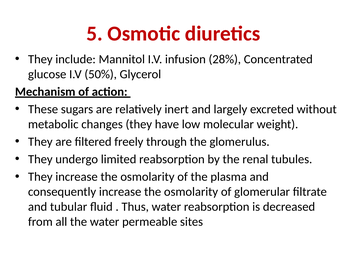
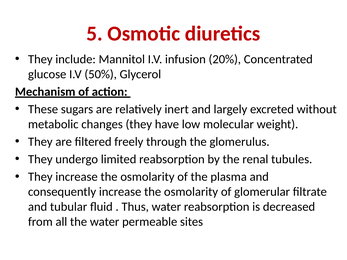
28%: 28% -> 20% (225, 59)
